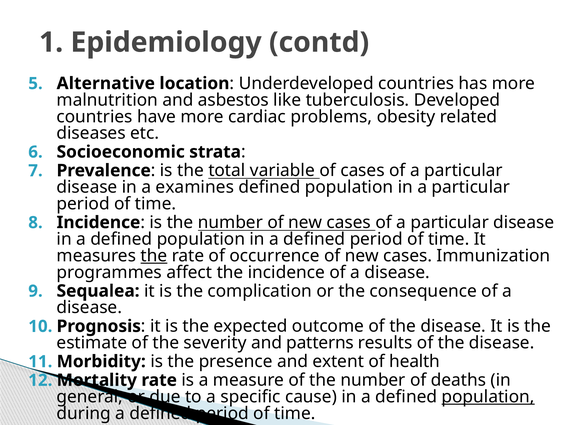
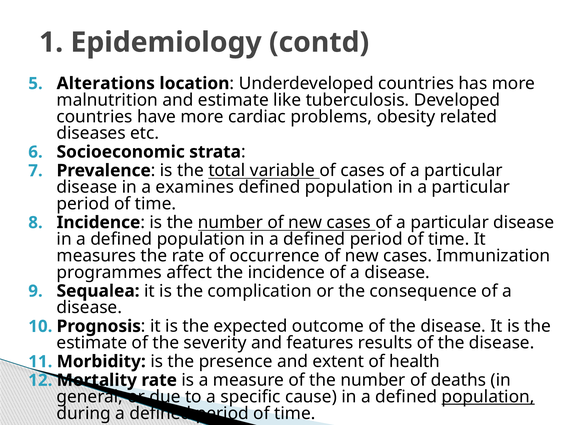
Alternative: Alternative -> Alterations (106, 83)
and asbestos: asbestos -> estimate (233, 100)
the underline: present -> none (154, 256)
patterns: patterns -> features (320, 343)
